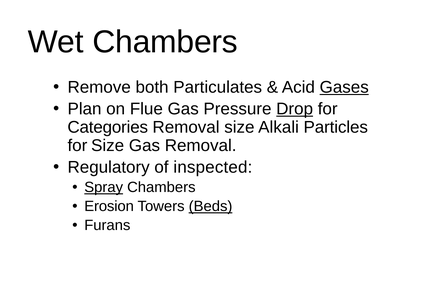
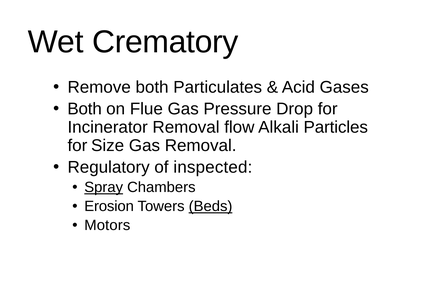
Wet Chambers: Chambers -> Crematory (165, 42)
Gases underline: present -> none (344, 87)
Plan: Plan -> Both (85, 109)
Drop underline: present -> none (295, 109)
Categories: Categories -> Incinerator (108, 128)
Removal size: size -> flow (239, 128)
Furans: Furans -> Motors (107, 226)
